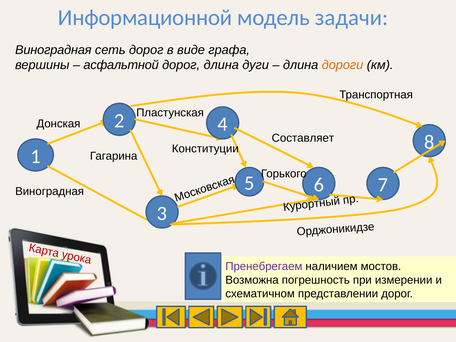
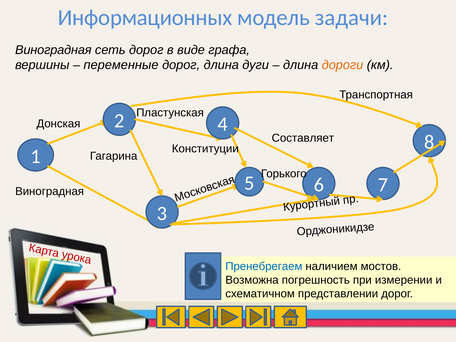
Информационной: Информационной -> Информационных (145, 18)
асфальтной: асфальтной -> переменные (121, 65)
Пренебрегаем colour: purple -> blue (264, 266)
